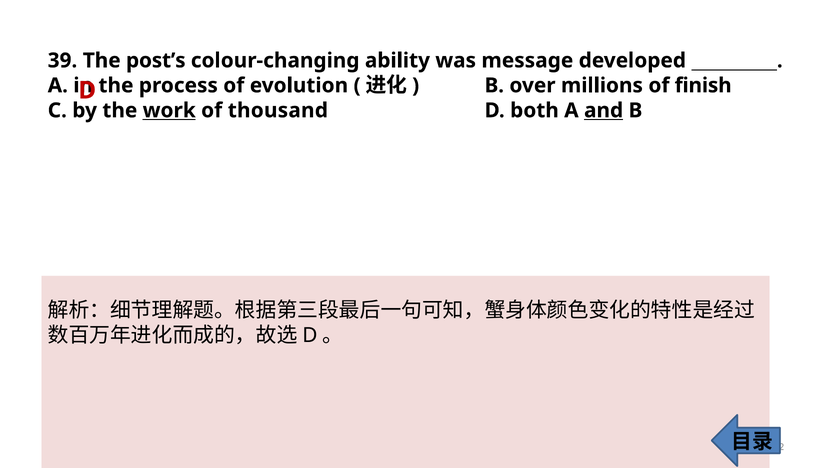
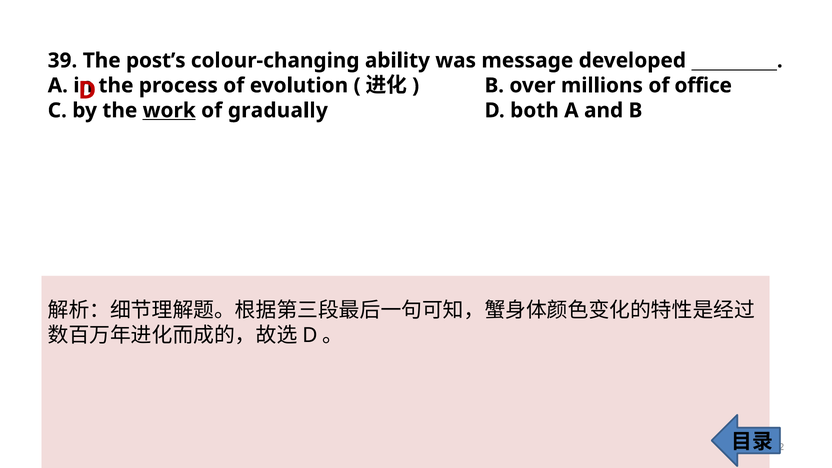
finish: finish -> office (703, 85)
thousand: thousand -> gradually (278, 110)
and underline: present -> none (604, 110)
